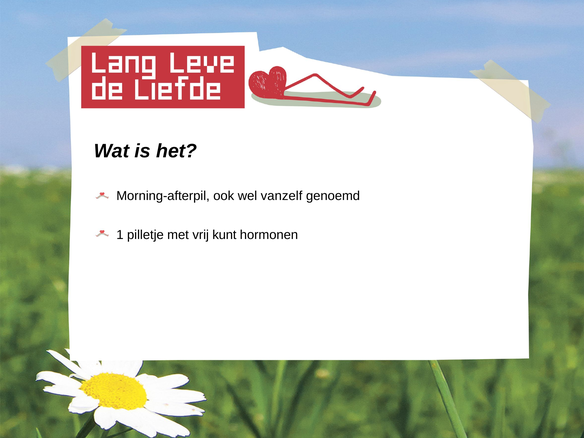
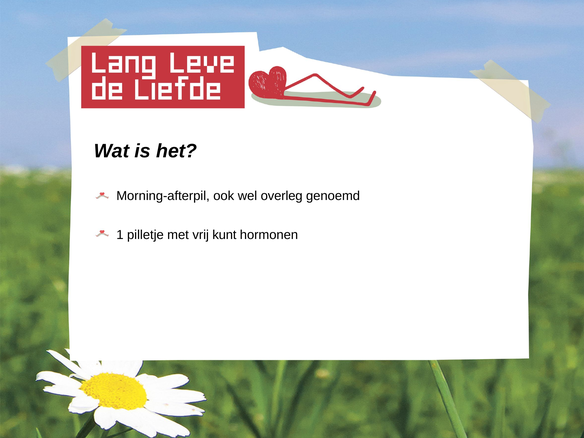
vanzelf: vanzelf -> overleg (282, 196)
